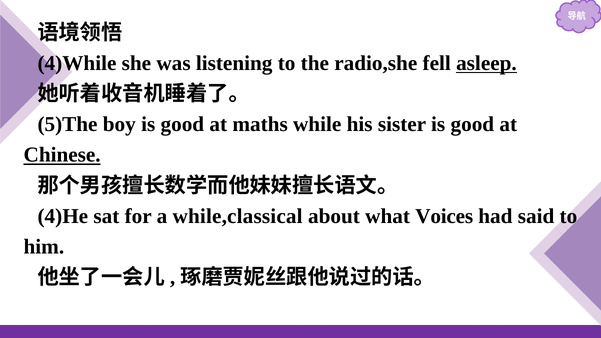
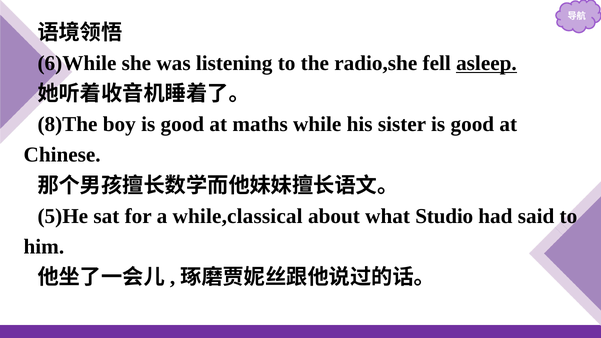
4)While: 4)While -> 6)While (77, 63)
5)The: 5)The -> 8)The (68, 124)
Chinese underline: present -> none (62, 155)
4)He: 4)He -> 5)He (63, 216)
Voices: Voices -> Studio (444, 216)
